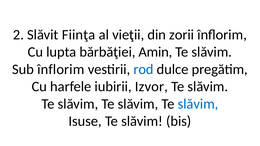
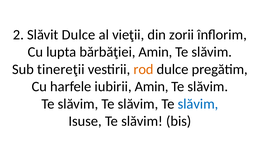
Slăvit Fiinţa: Fiinţa -> Dulce (79, 35)
Sub înflorim: înflorim -> tinereţii (61, 69)
rod colour: blue -> orange (144, 69)
iubirii Izvor: Izvor -> Amin (152, 87)
